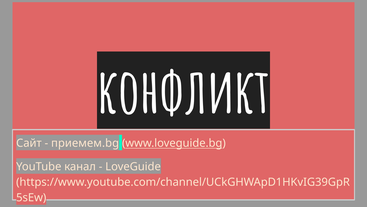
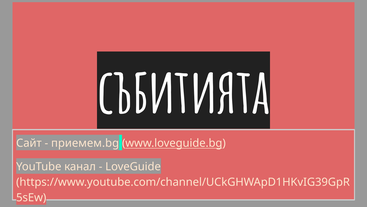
конфликт: конфликт -> събитията (184, 93)
